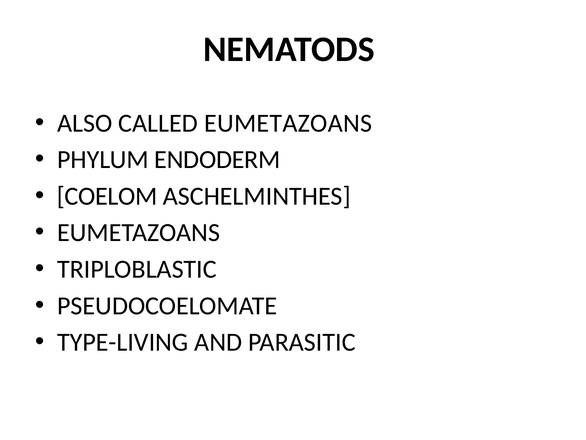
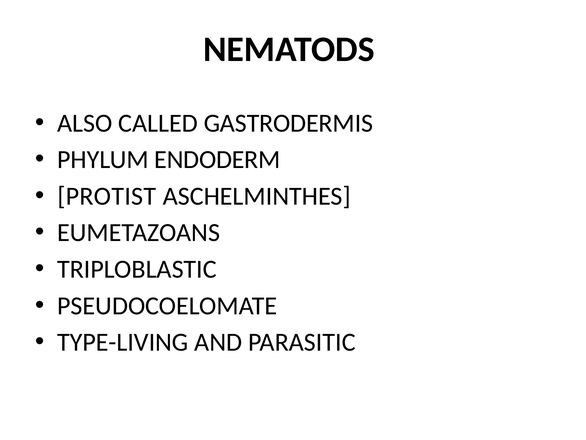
CALLED EUMETAZOANS: EUMETAZOANS -> GASTRODERMIS (288, 123)
COELOM: COELOM -> PROTIST (107, 196)
